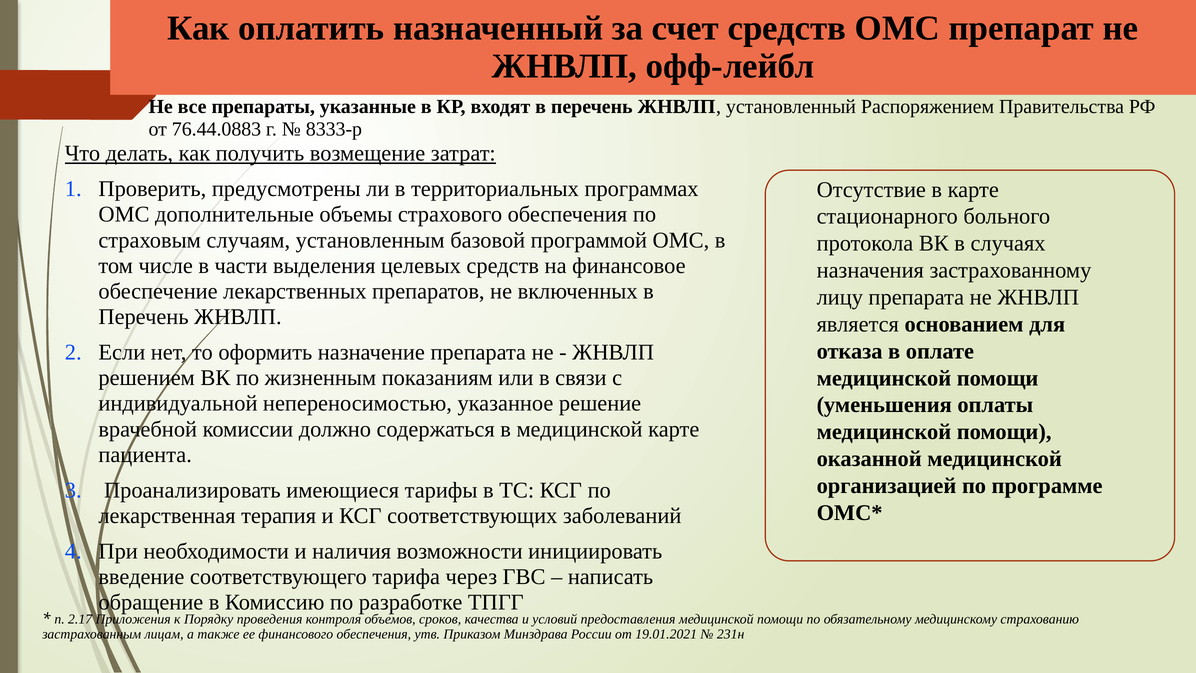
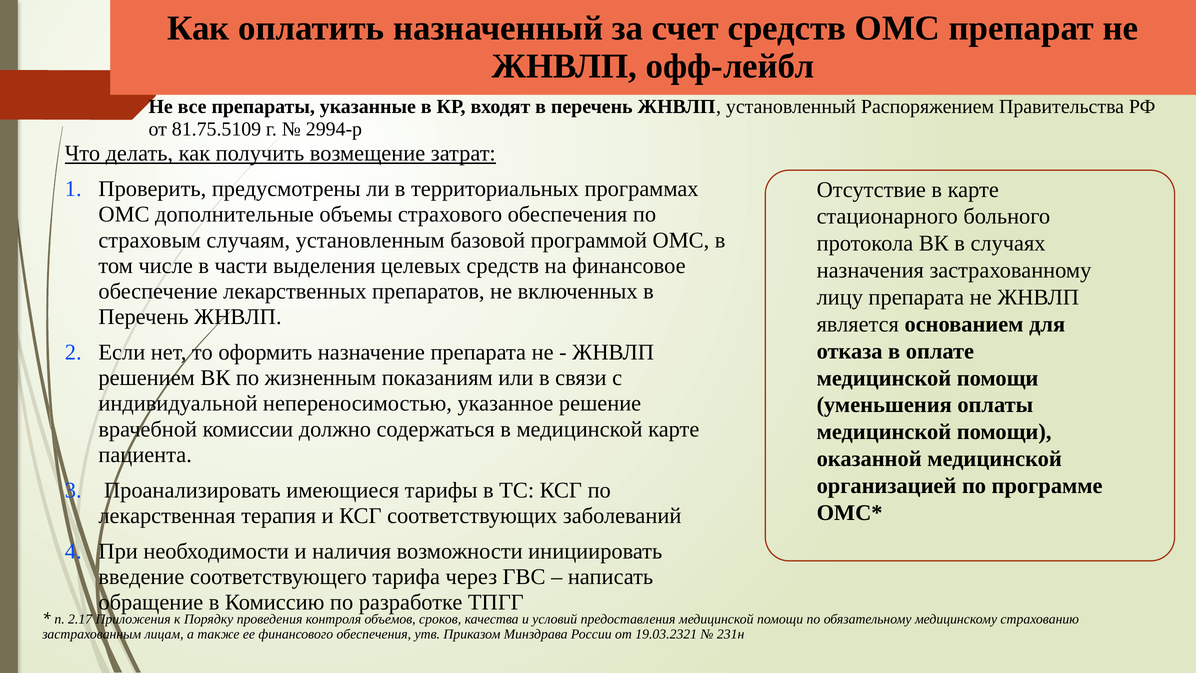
76.44.0883: 76.44.0883 -> 81.75.5109 (217, 129)
8333-р: 8333-р -> 2994-р (334, 129)
19.01.2021: 19.01.2021 -> 19.03.2321 (666, 634)
